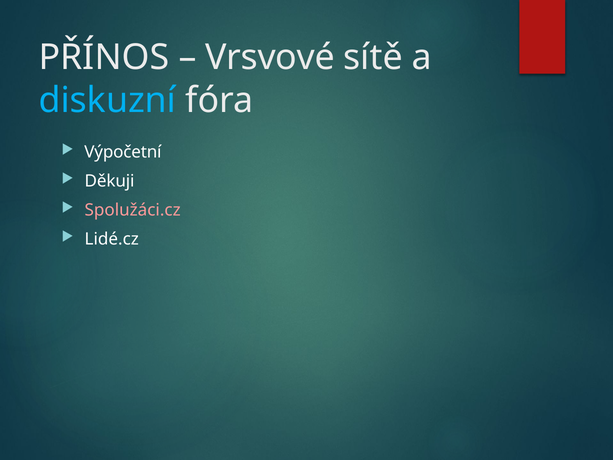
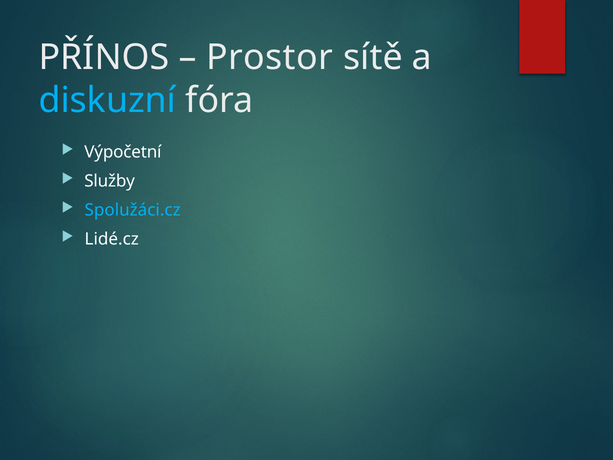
Vrsvové: Vrsvové -> Prostor (270, 57)
Děkuji: Děkuji -> Služby (110, 181)
Spolužáci.cz colour: pink -> light blue (133, 210)
